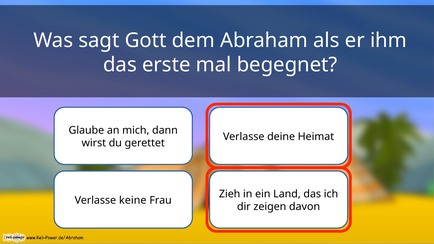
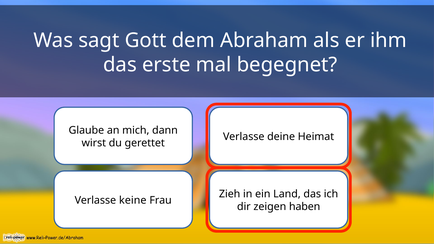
davon: davon -> haben (305, 207)
